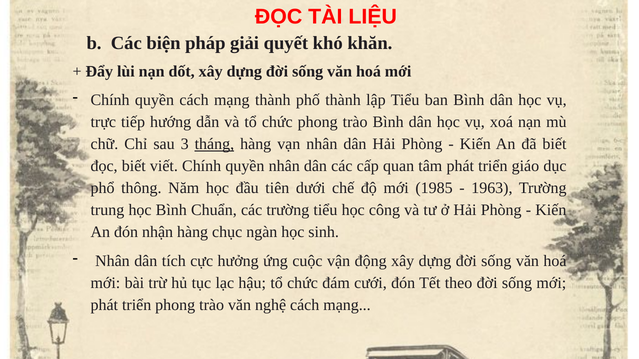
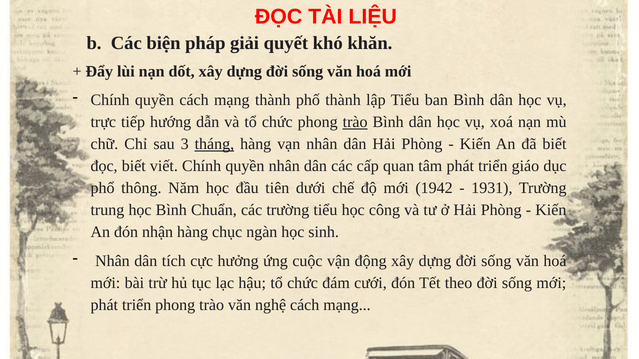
trào underline: none -> present (355, 122)
1985: 1985 -> 1942 (434, 188)
1963: 1963 -> 1931 (492, 188)
